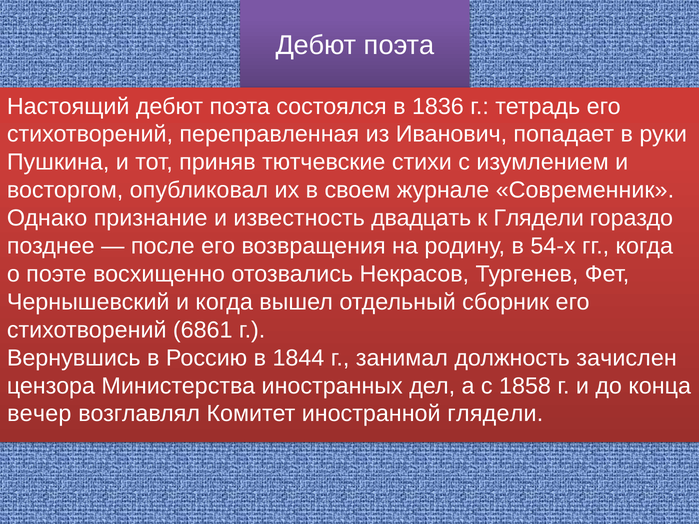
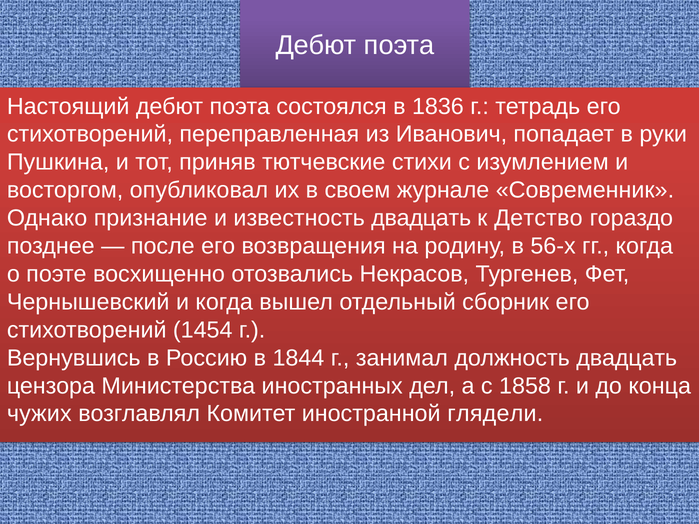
к Глядели: Глядели -> Детство (538, 218)
54-х: 54-х -> 56-х (553, 246)
6861: 6861 -> 1454 (203, 330)
должность зачислен: зачислен -> двадцать (627, 358)
вечер: вечер -> чужих (39, 414)
